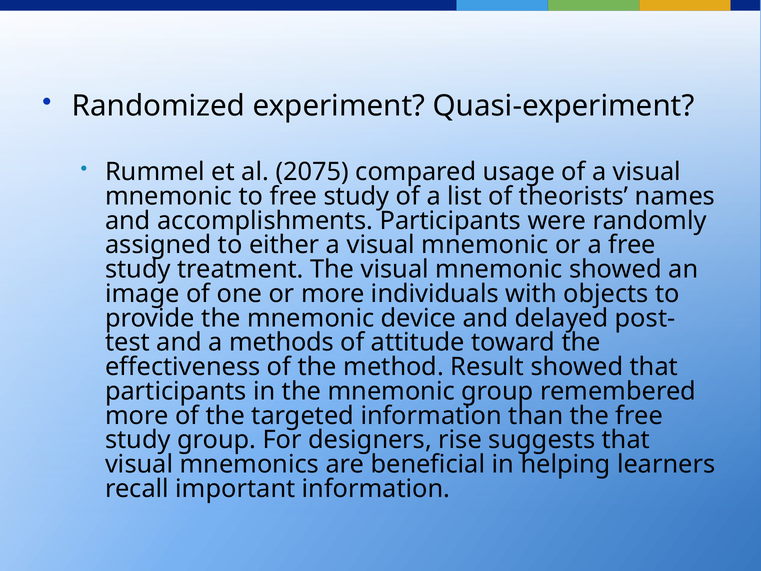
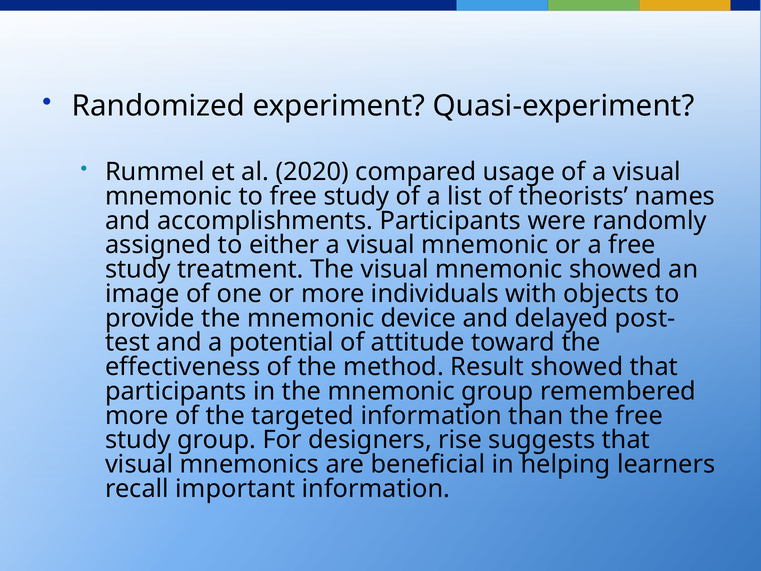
2075: 2075 -> 2020 (312, 172)
methods: methods -> potential (282, 342)
